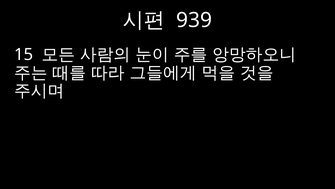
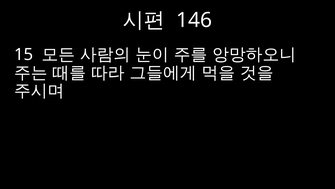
939: 939 -> 146 (194, 20)
